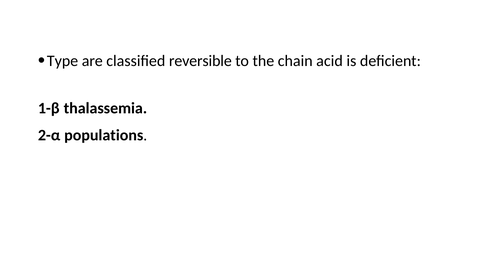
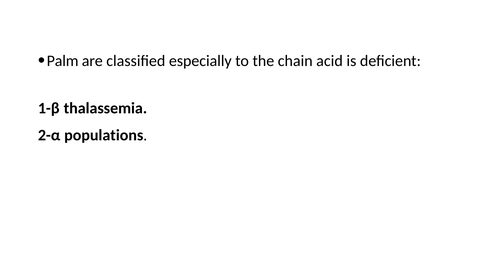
Type: Type -> Palm (63, 61)
reversible: reversible -> especially (200, 61)
